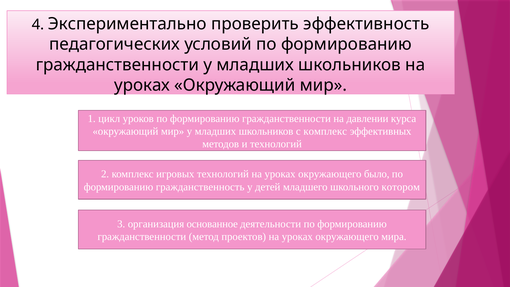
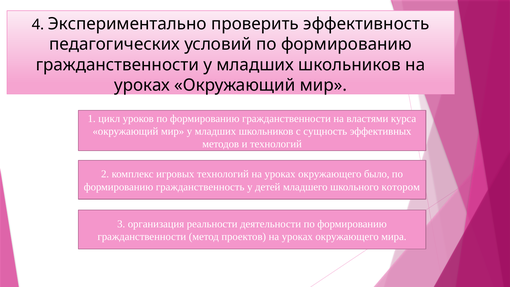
давлении: давлении -> властями (367, 118)
с комплекс: комплекс -> сущность (325, 131)
основанное: основанное -> реальности (212, 224)
